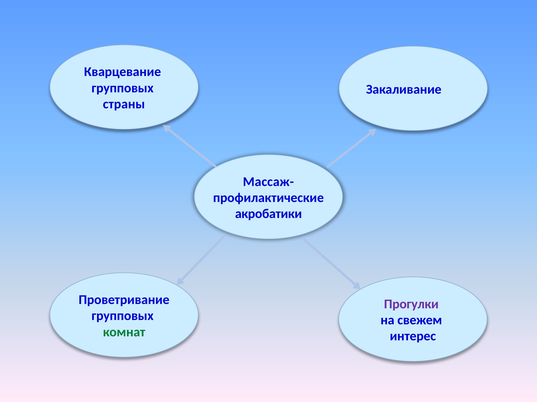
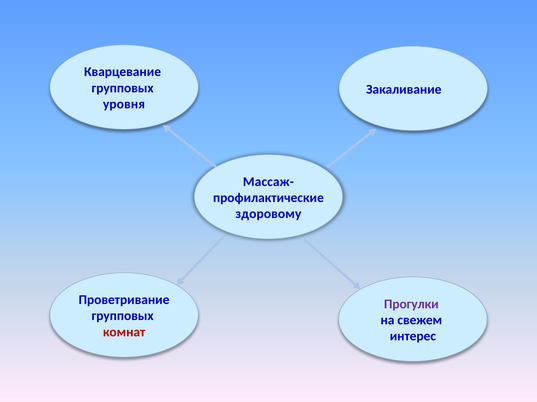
страны: страны -> уровня (124, 104)
акробатики: акробатики -> здоровому (268, 214)
комнат colour: green -> red (124, 333)
